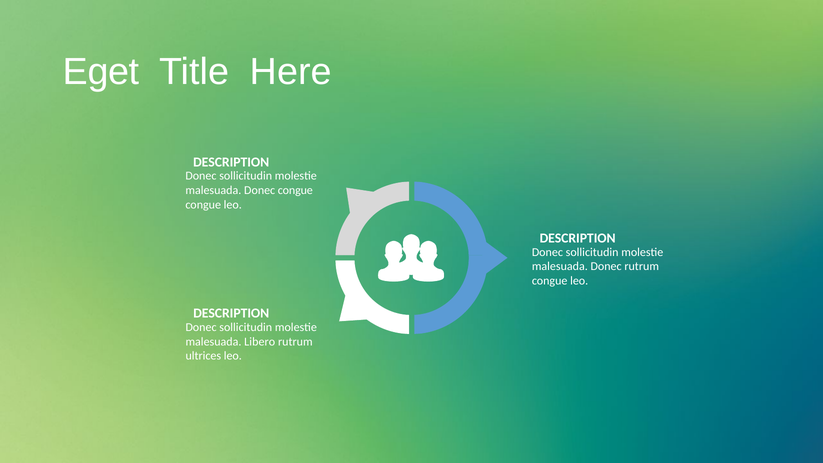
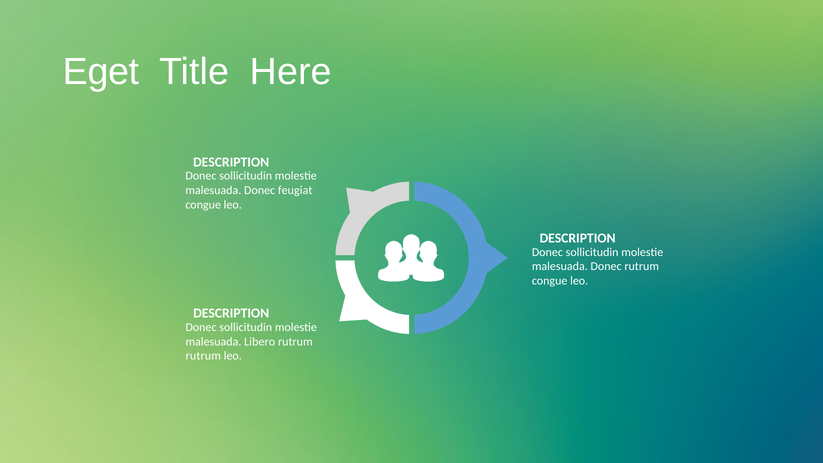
Donec congue: congue -> feugiat (295, 190)
ultrices: ultrices -> rutrum (203, 356)
